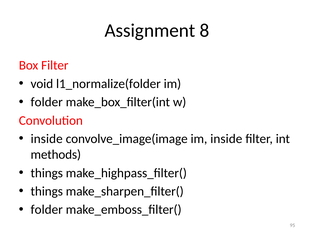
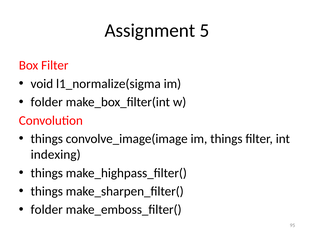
8: 8 -> 5 (204, 30)
l1_normalize(folder: l1_normalize(folder -> l1_normalize(sigma (108, 84)
inside: inside -> things (47, 139)
im inside: inside -> things (226, 139)
methods: methods -> indexing (56, 154)
